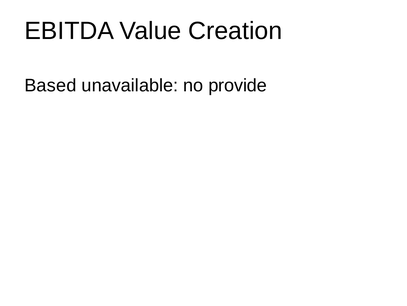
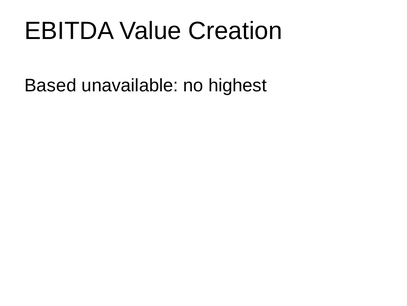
provide: provide -> highest (238, 85)
